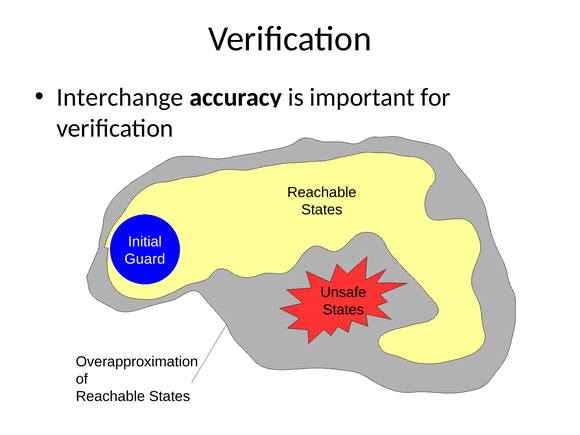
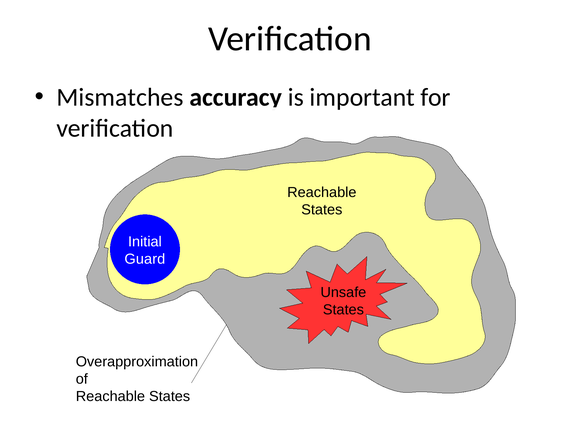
Interchange: Interchange -> Mismatches (120, 97)
